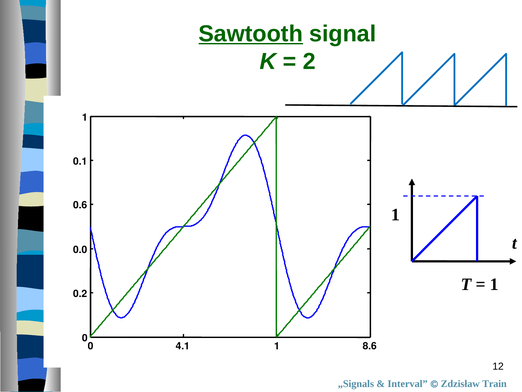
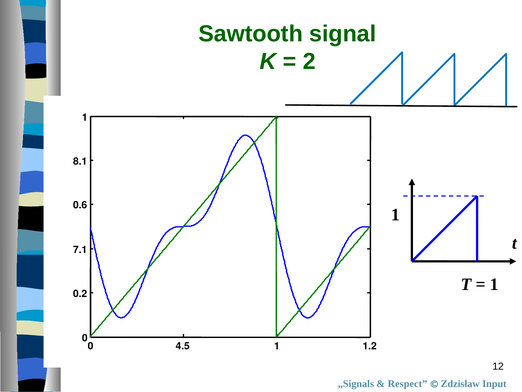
Sawtooth underline: present -> none (251, 34)
0.1: 0.1 -> 8.1 (80, 161)
0.0: 0.0 -> 7.1 (80, 249)
4.1: 4.1 -> 4.5 (183, 346)
8.6: 8.6 -> 1.2 (370, 346)
Interval: Interval -> Respect (408, 383)
Train: Train -> Input (494, 383)
